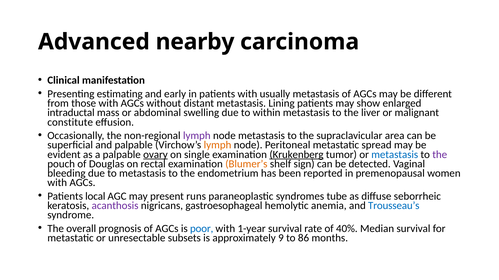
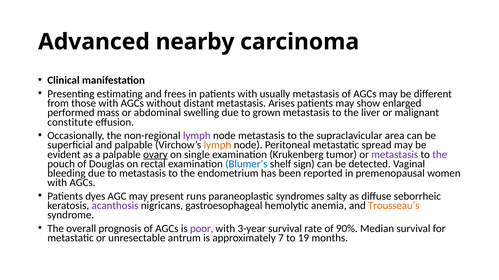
early: early -> frees (175, 94)
Lining: Lining -> Arises (282, 104)
intraductal: intraductal -> performed (71, 113)
within: within -> grown (267, 113)
Krukenberg underline: present -> none (296, 155)
metastasis colour: blue -> purple (395, 155)
Blumer’s colour: orange -> blue (246, 164)
local: local -> dyes (95, 197)
tube: tube -> salty (337, 197)
Trousseau’s colour: blue -> orange (394, 206)
poor colour: blue -> purple (202, 229)
1-year: 1-year -> 3-year (252, 229)
40%: 40% -> 90% (347, 229)
subsets: subsets -> antrum (184, 239)
9: 9 -> 7 (281, 239)
86: 86 -> 19 (304, 239)
